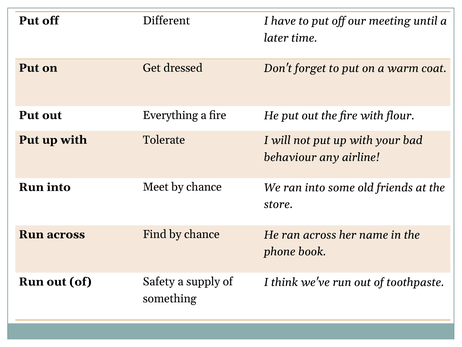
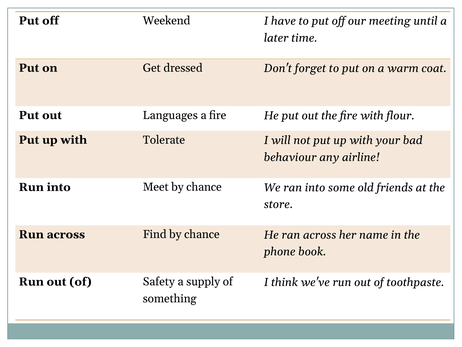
Different: Different -> Weekend (166, 21)
Everything: Everything -> Languages (170, 115)
